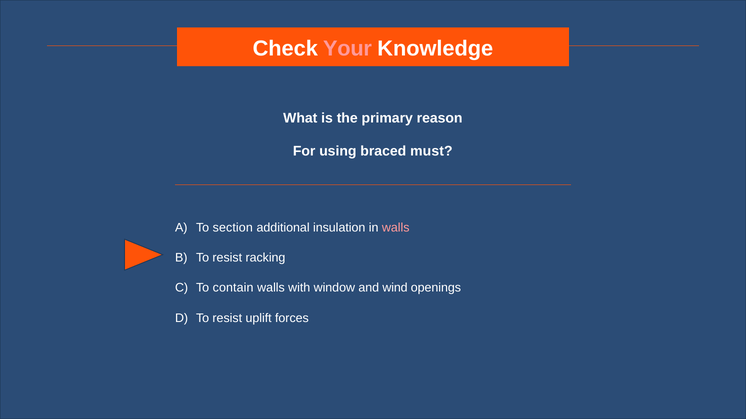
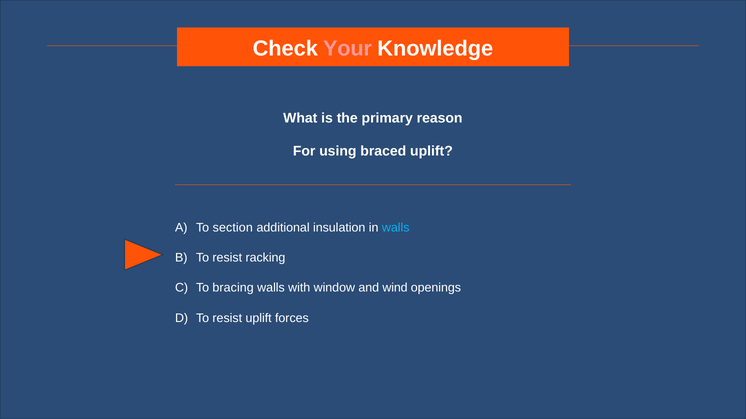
braced must: must -> uplift (431, 151)
walls colour: pink -> light blue (396, 228)
contain: contain -> bracing (233, 288)
